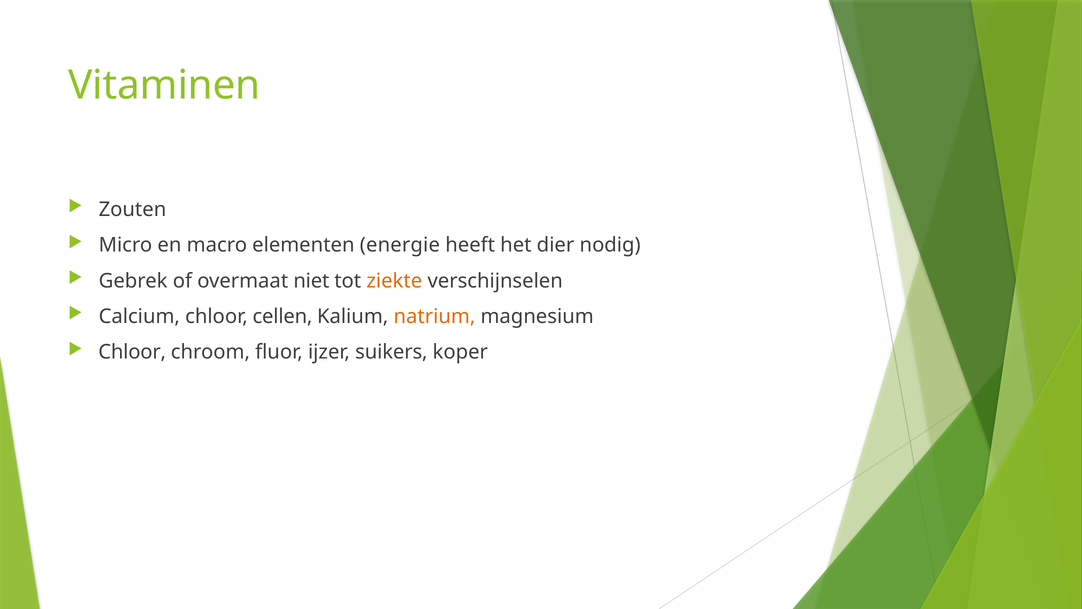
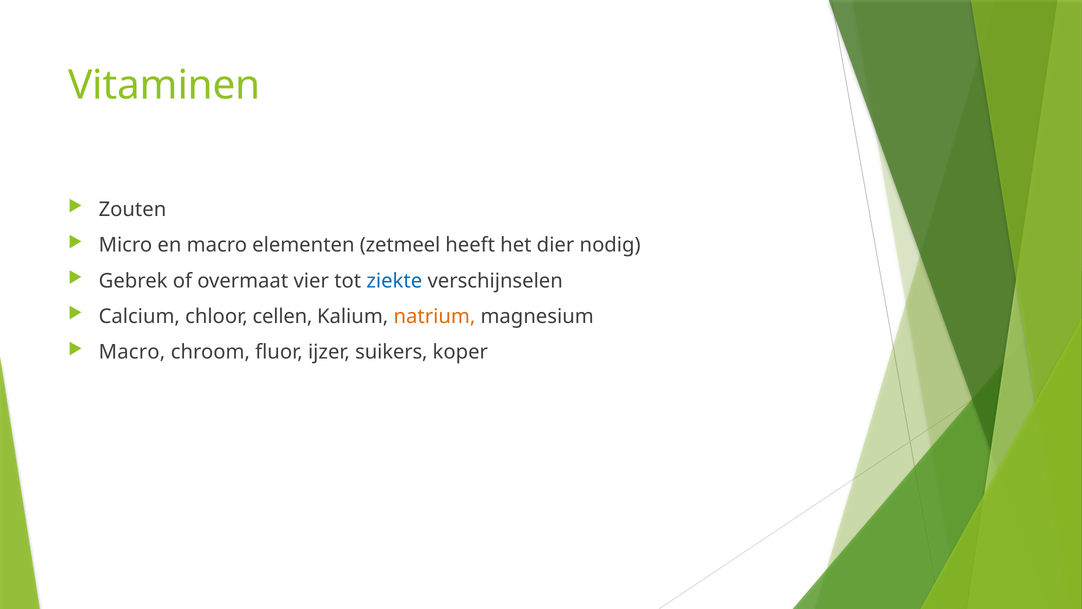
energie: energie -> zetmeel (400, 245)
niet: niet -> vier (311, 281)
ziekte colour: orange -> blue (394, 281)
Chloor: Chloor -> Macro (132, 352)
